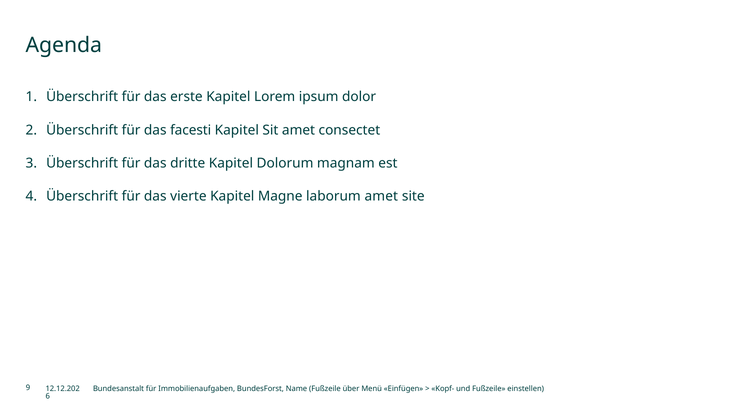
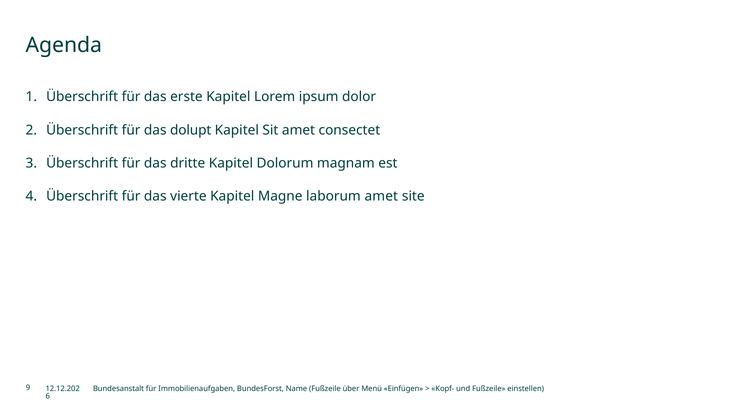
facesti: facesti -> dolupt (191, 130)
